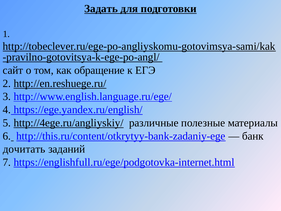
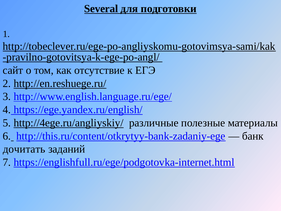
Задать: Задать -> Several (101, 9)
обращение: обращение -> отсутствие (99, 70)
